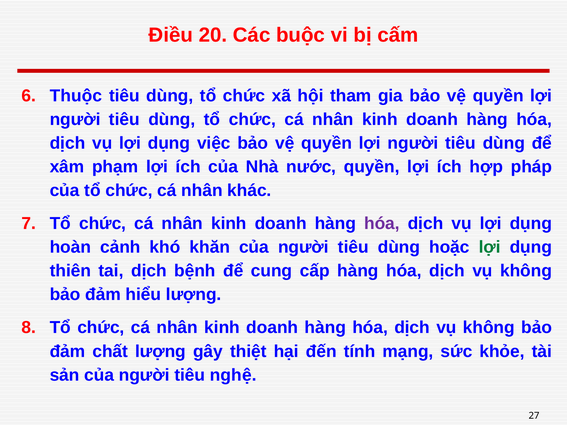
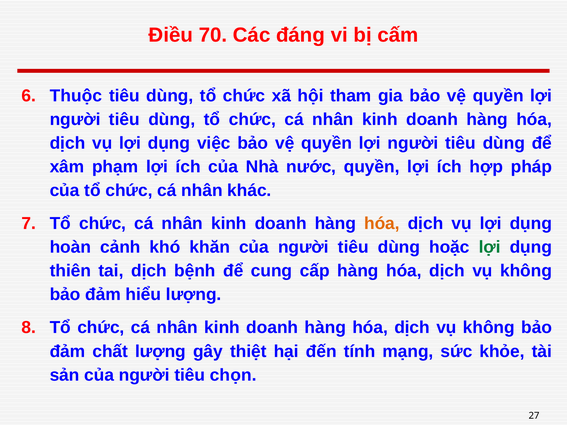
20: 20 -> 70 (213, 35)
buộc: buộc -> đáng (301, 35)
hóa colour: purple -> orange (382, 224)
nghệ: nghệ -> chọn (233, 375)
